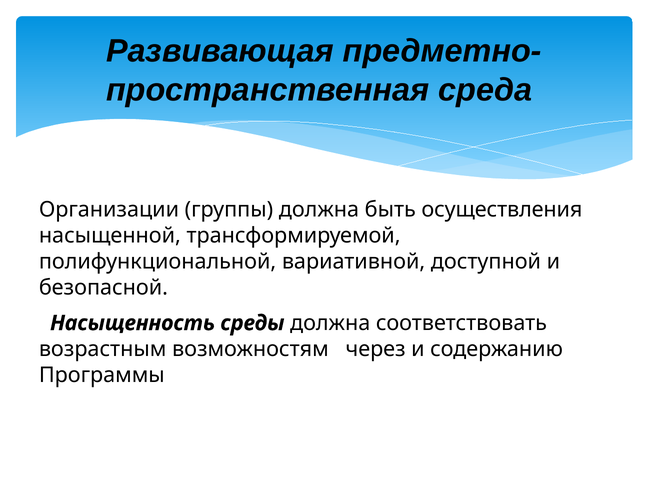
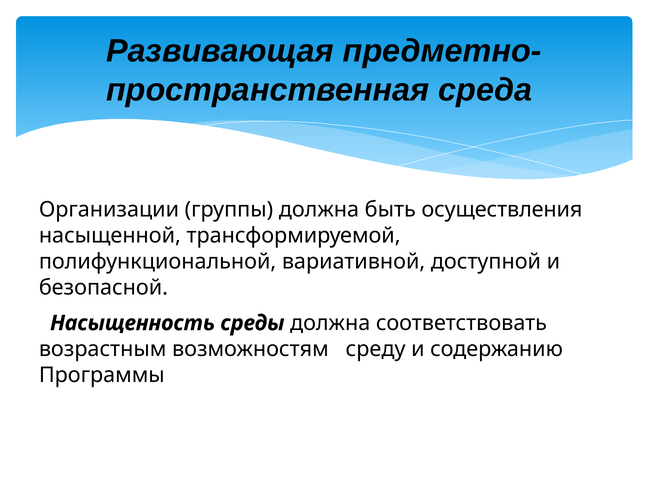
через: через -> среду (376, 349)
